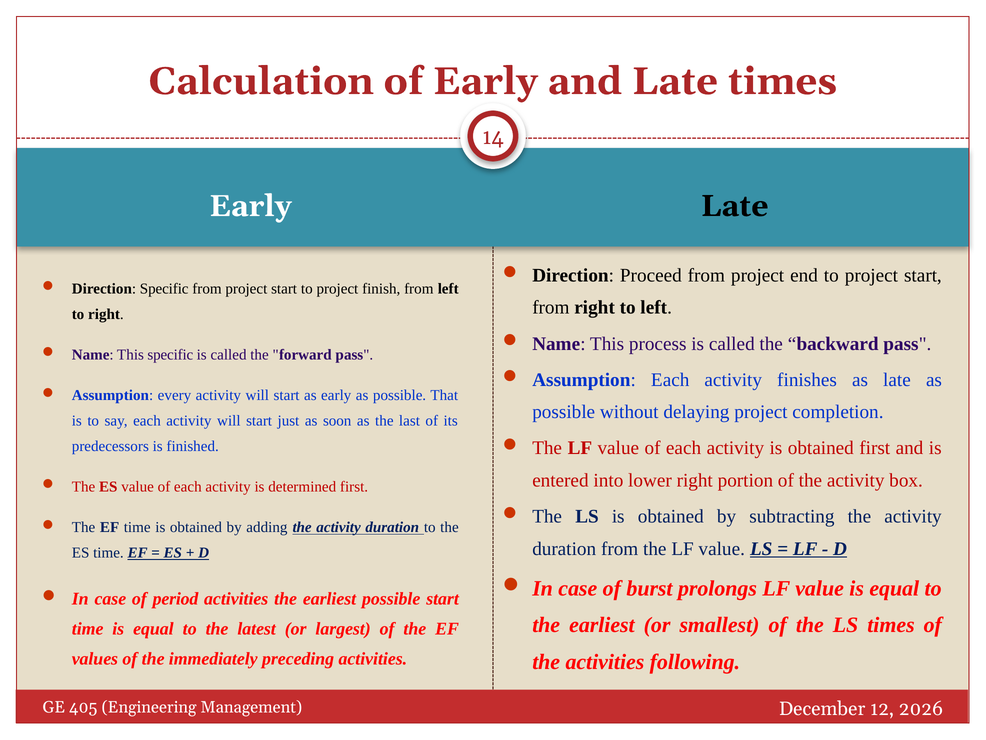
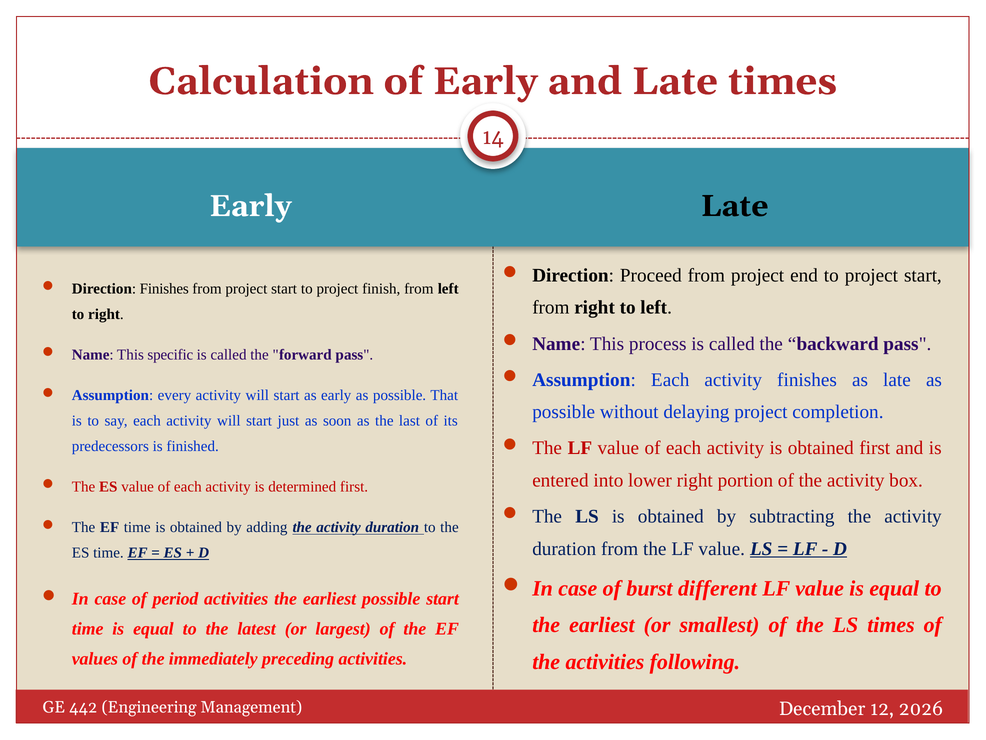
Direction Specific: Specific -> Finishes (164, 289)
prolongs: prolongs -> different (717, 588)
405: 405 -> 442 (83, 707)
